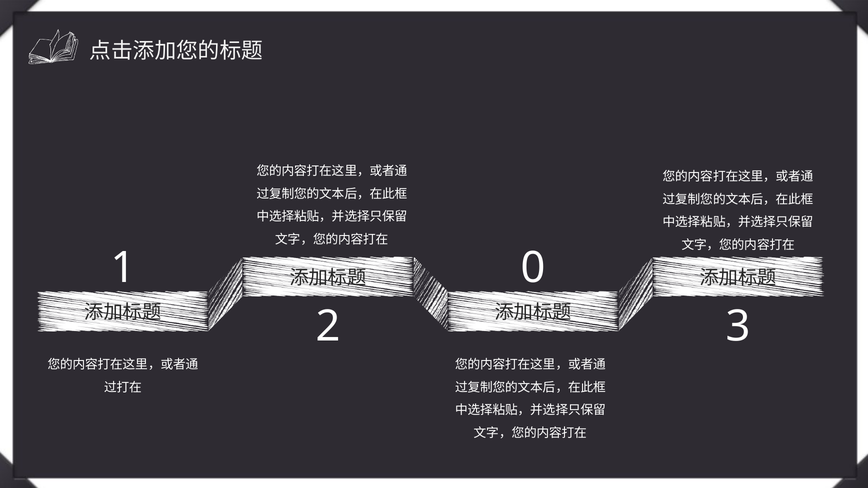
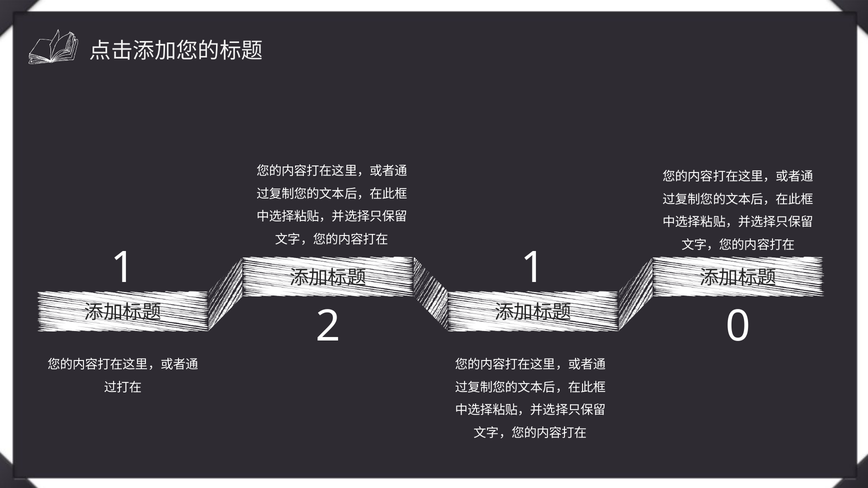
1 0: 0 -> 1 (533, 268)
3: 3 -> 0 (738, 327)
